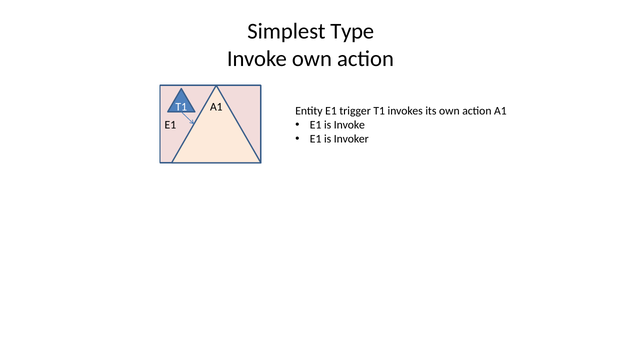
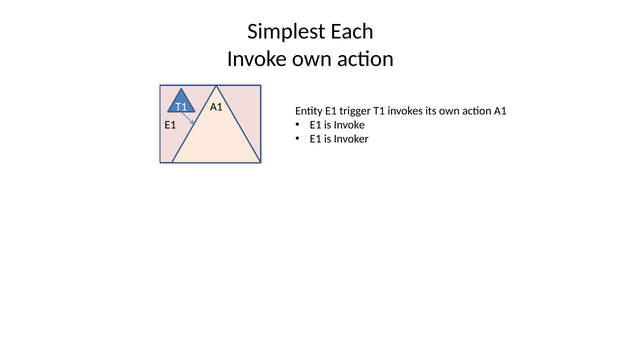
Type: Type -> Each (352, 31)
